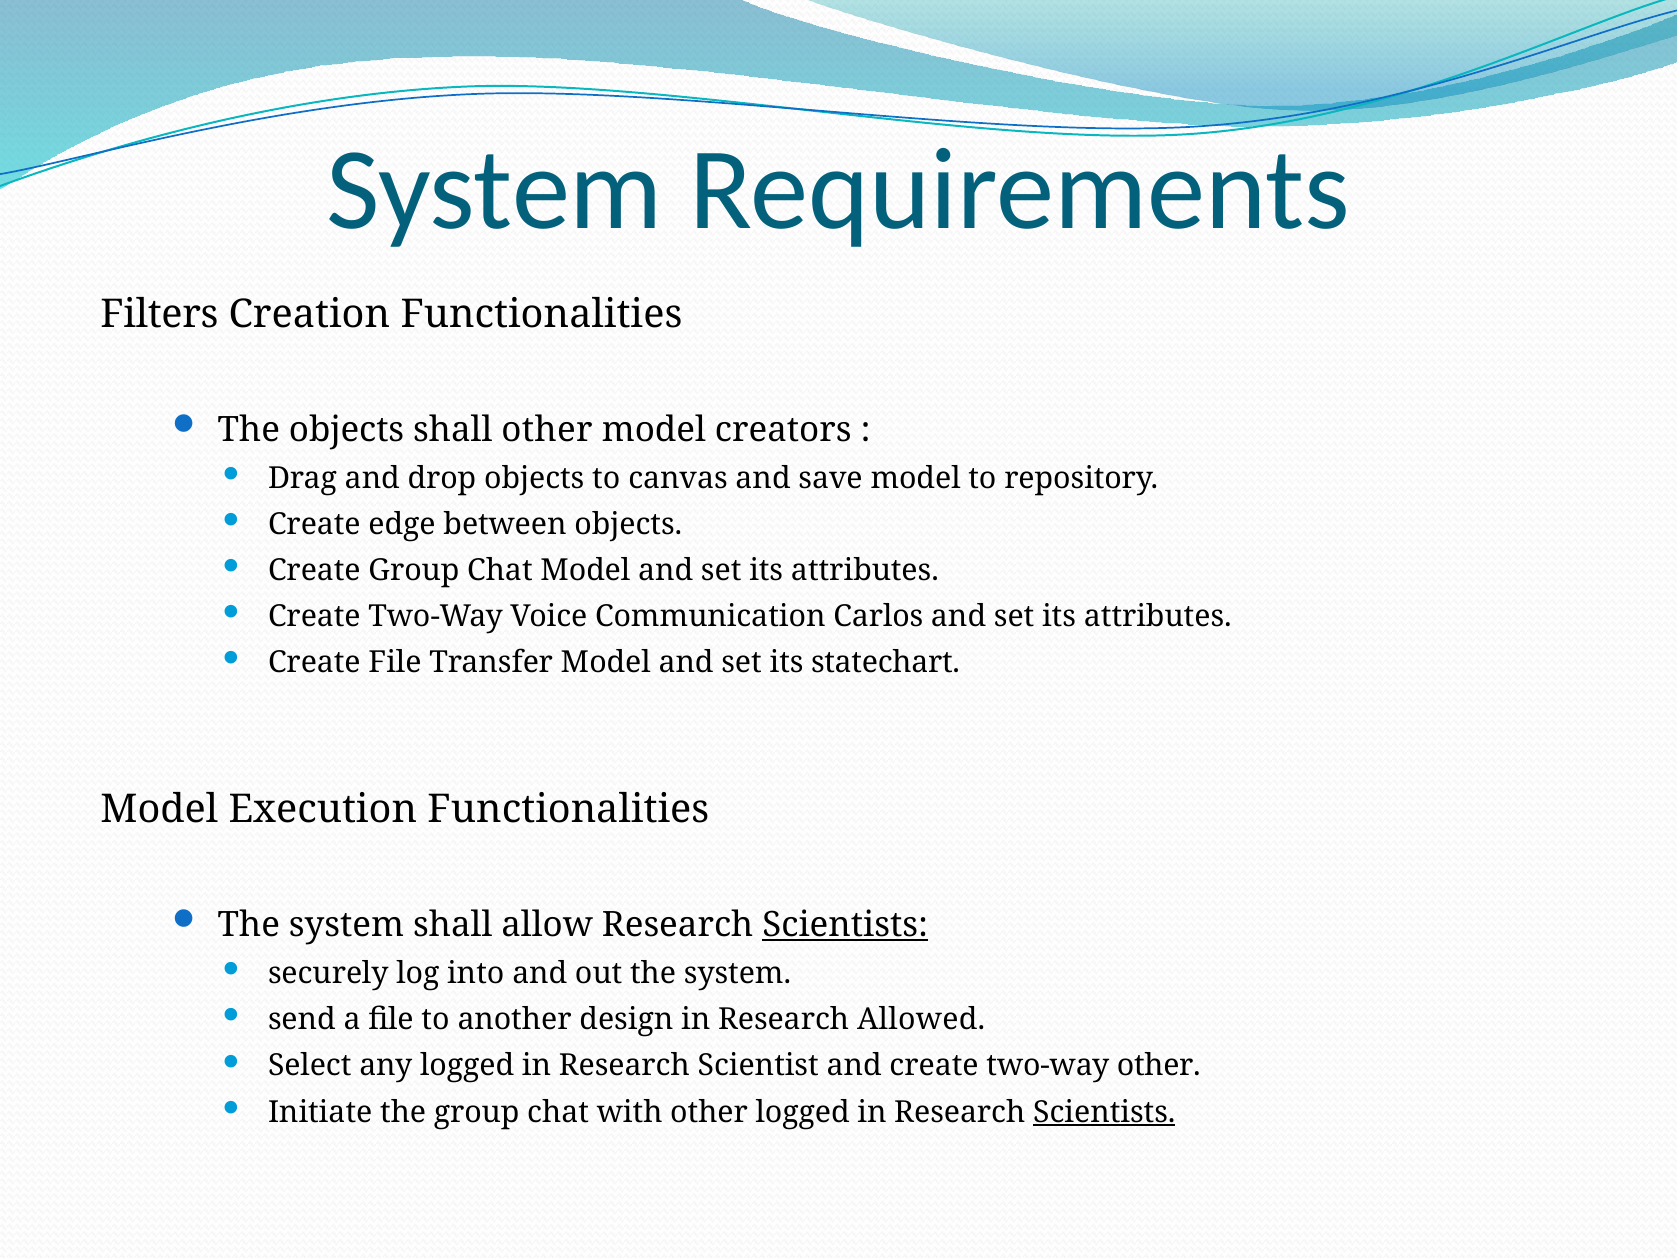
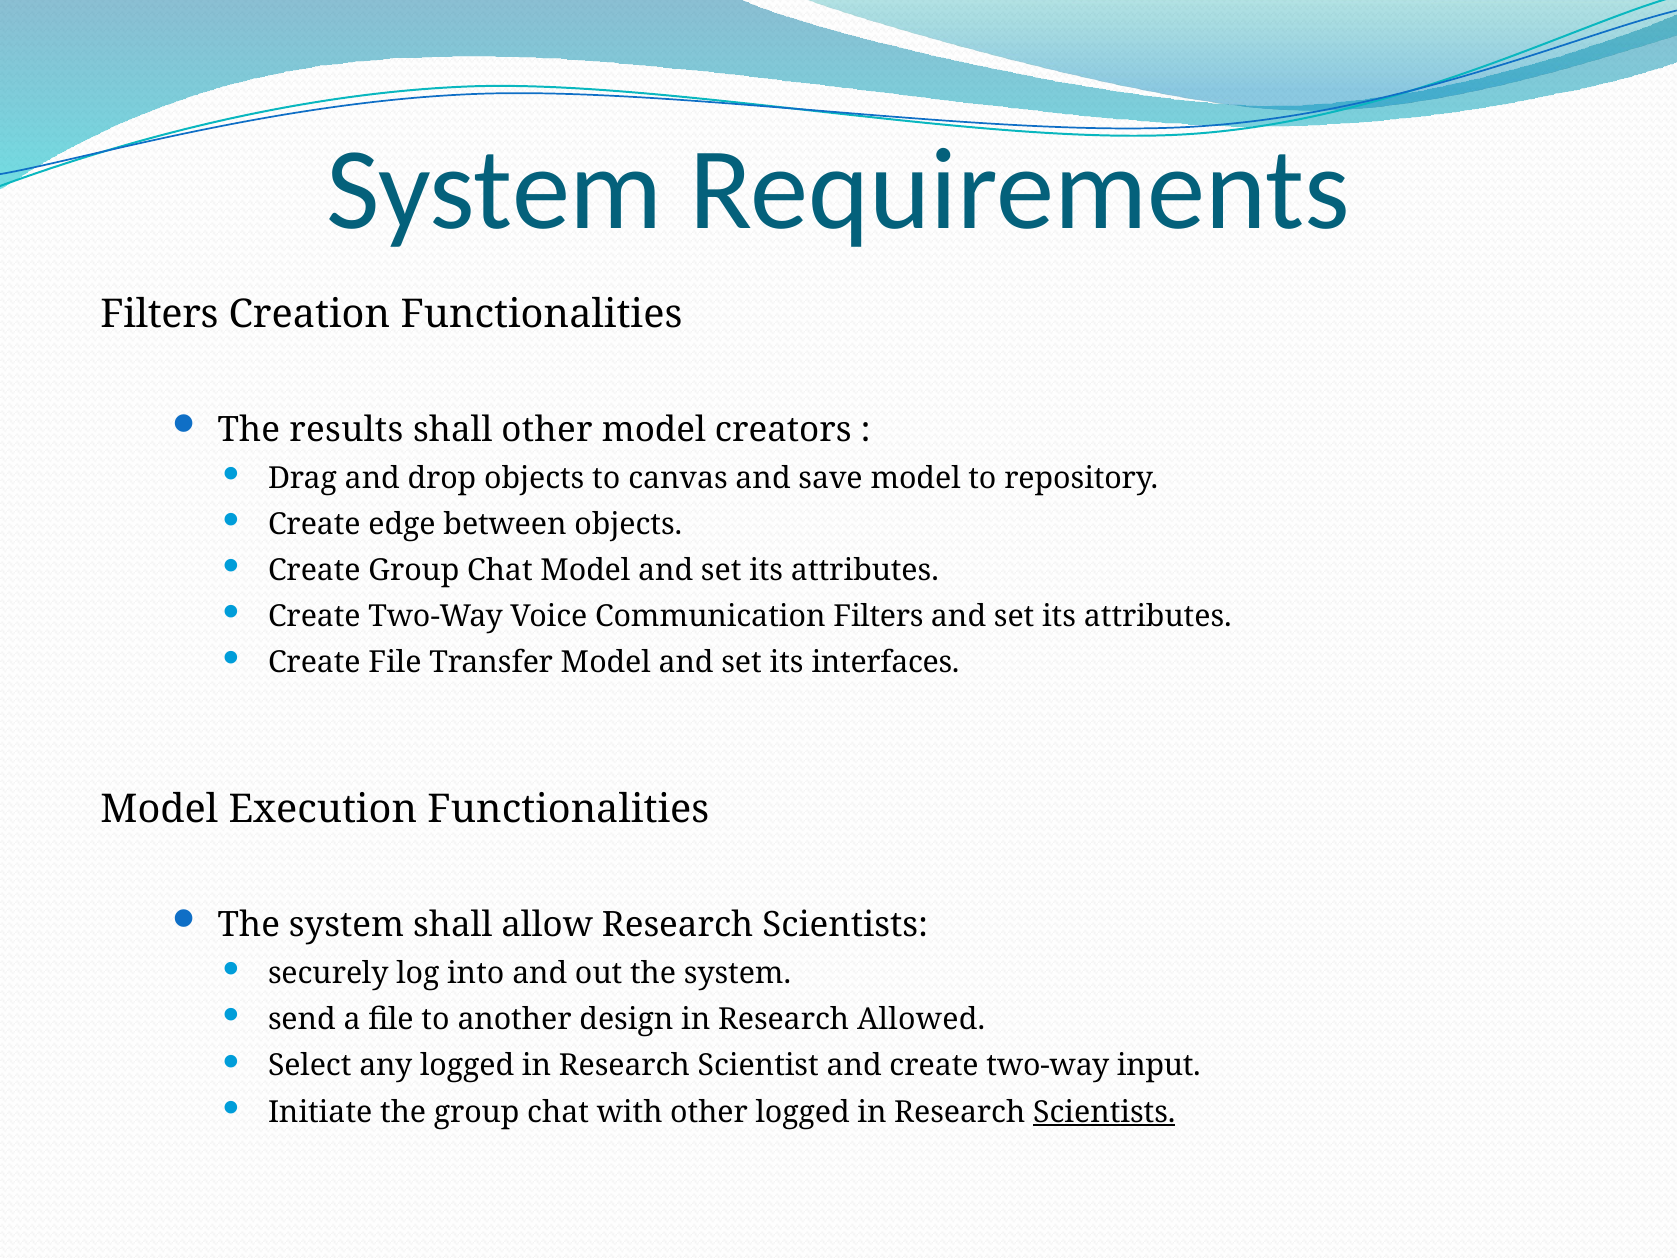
The objects: objects -> results (346, 429)
Communication Carlos: Carlos -> Filters (878, 616)
statechart: statechart -> interfaces (886, 663)
Scientists underline: present -> none (845, 925)
two‐way other: other -> input (1159, 1066)
